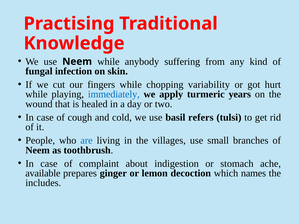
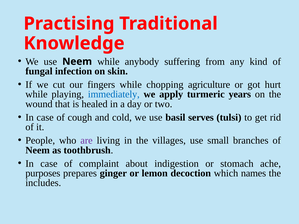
variability: variability -> agriculture (209, 85)
refers: refers -> serves (201, 118)
are colour: blue -> purple (87, 141)
available: available -> purposes (43, 173)
